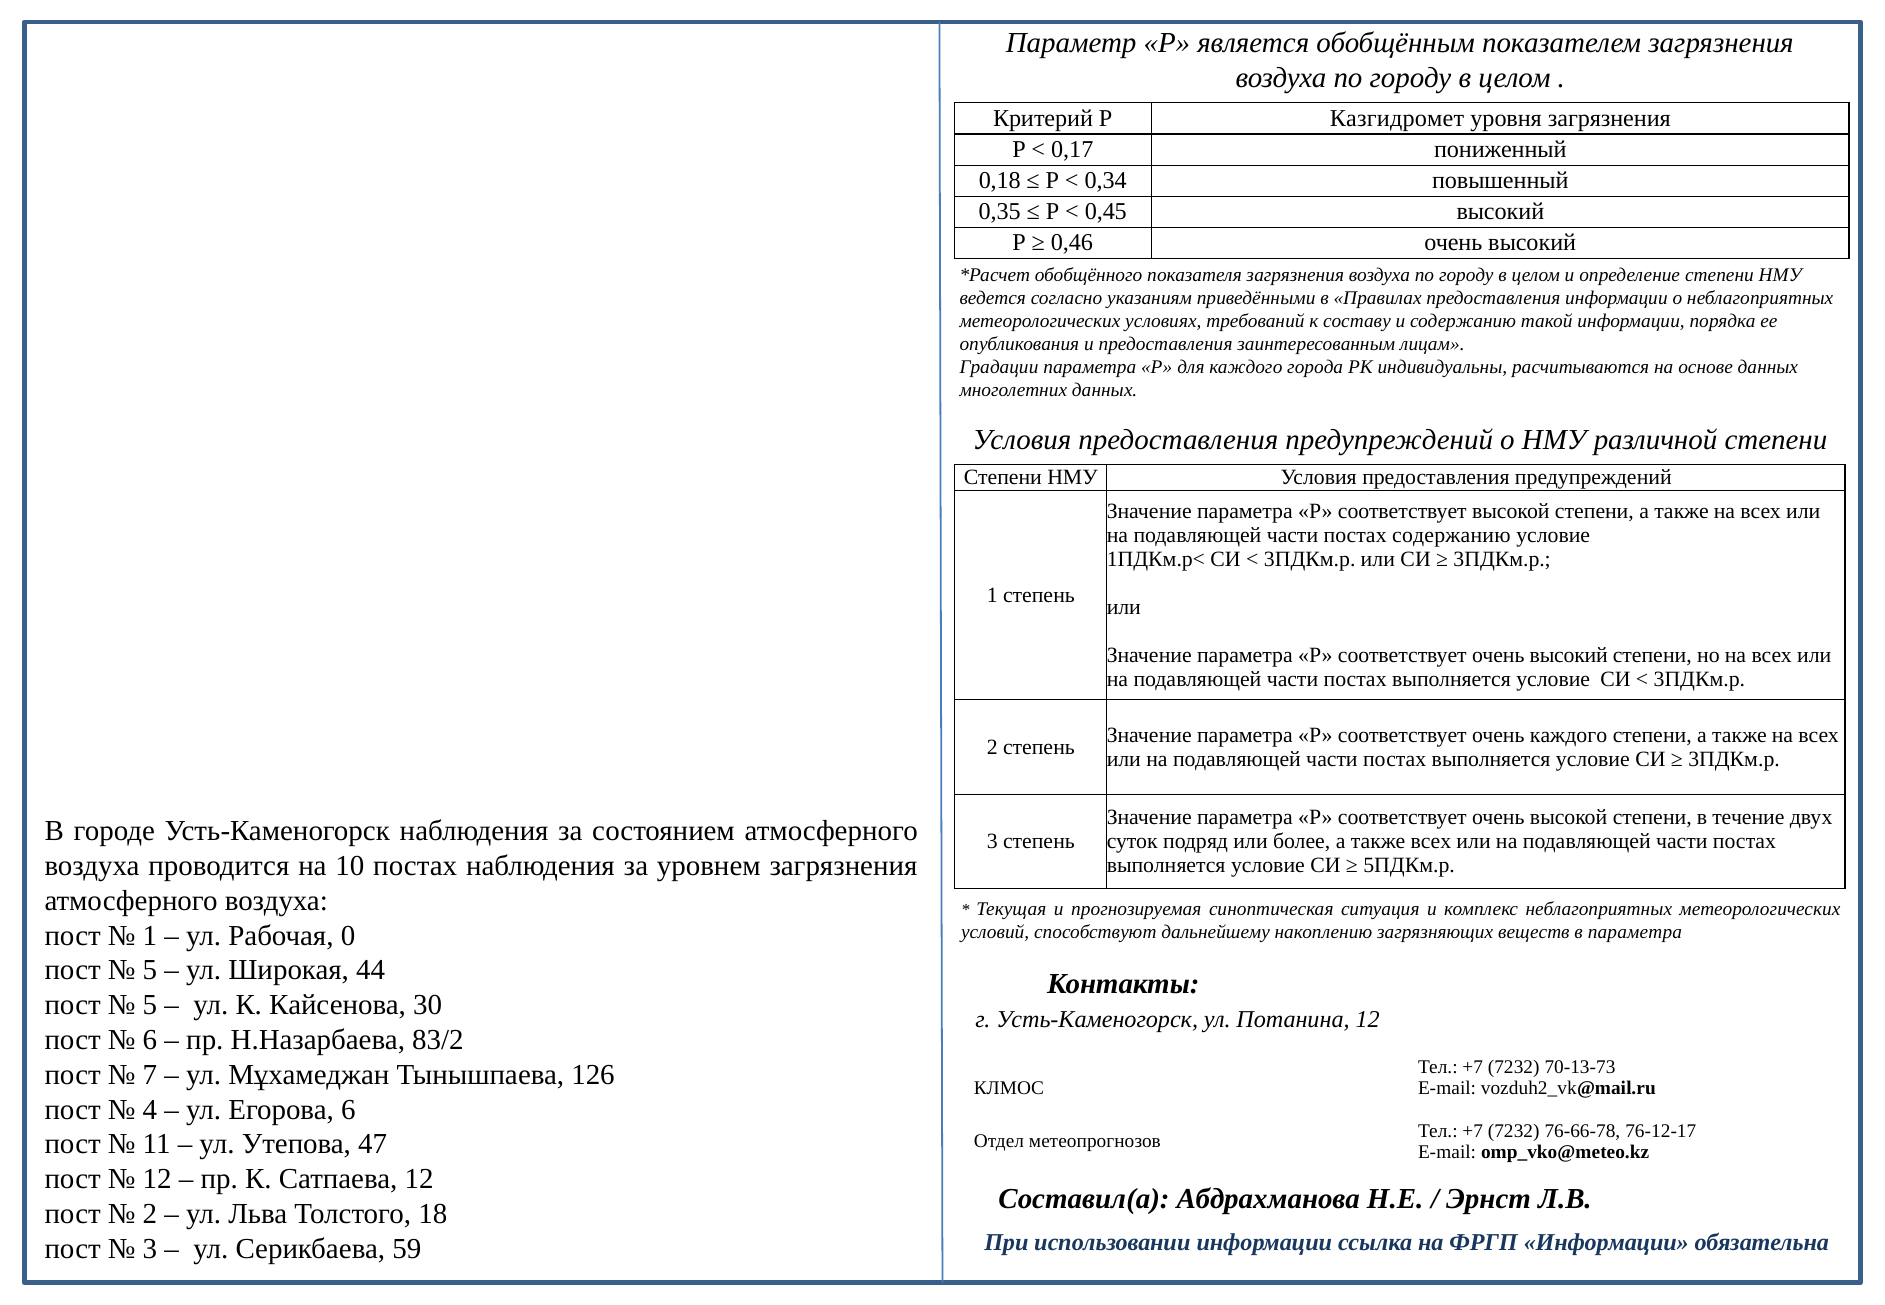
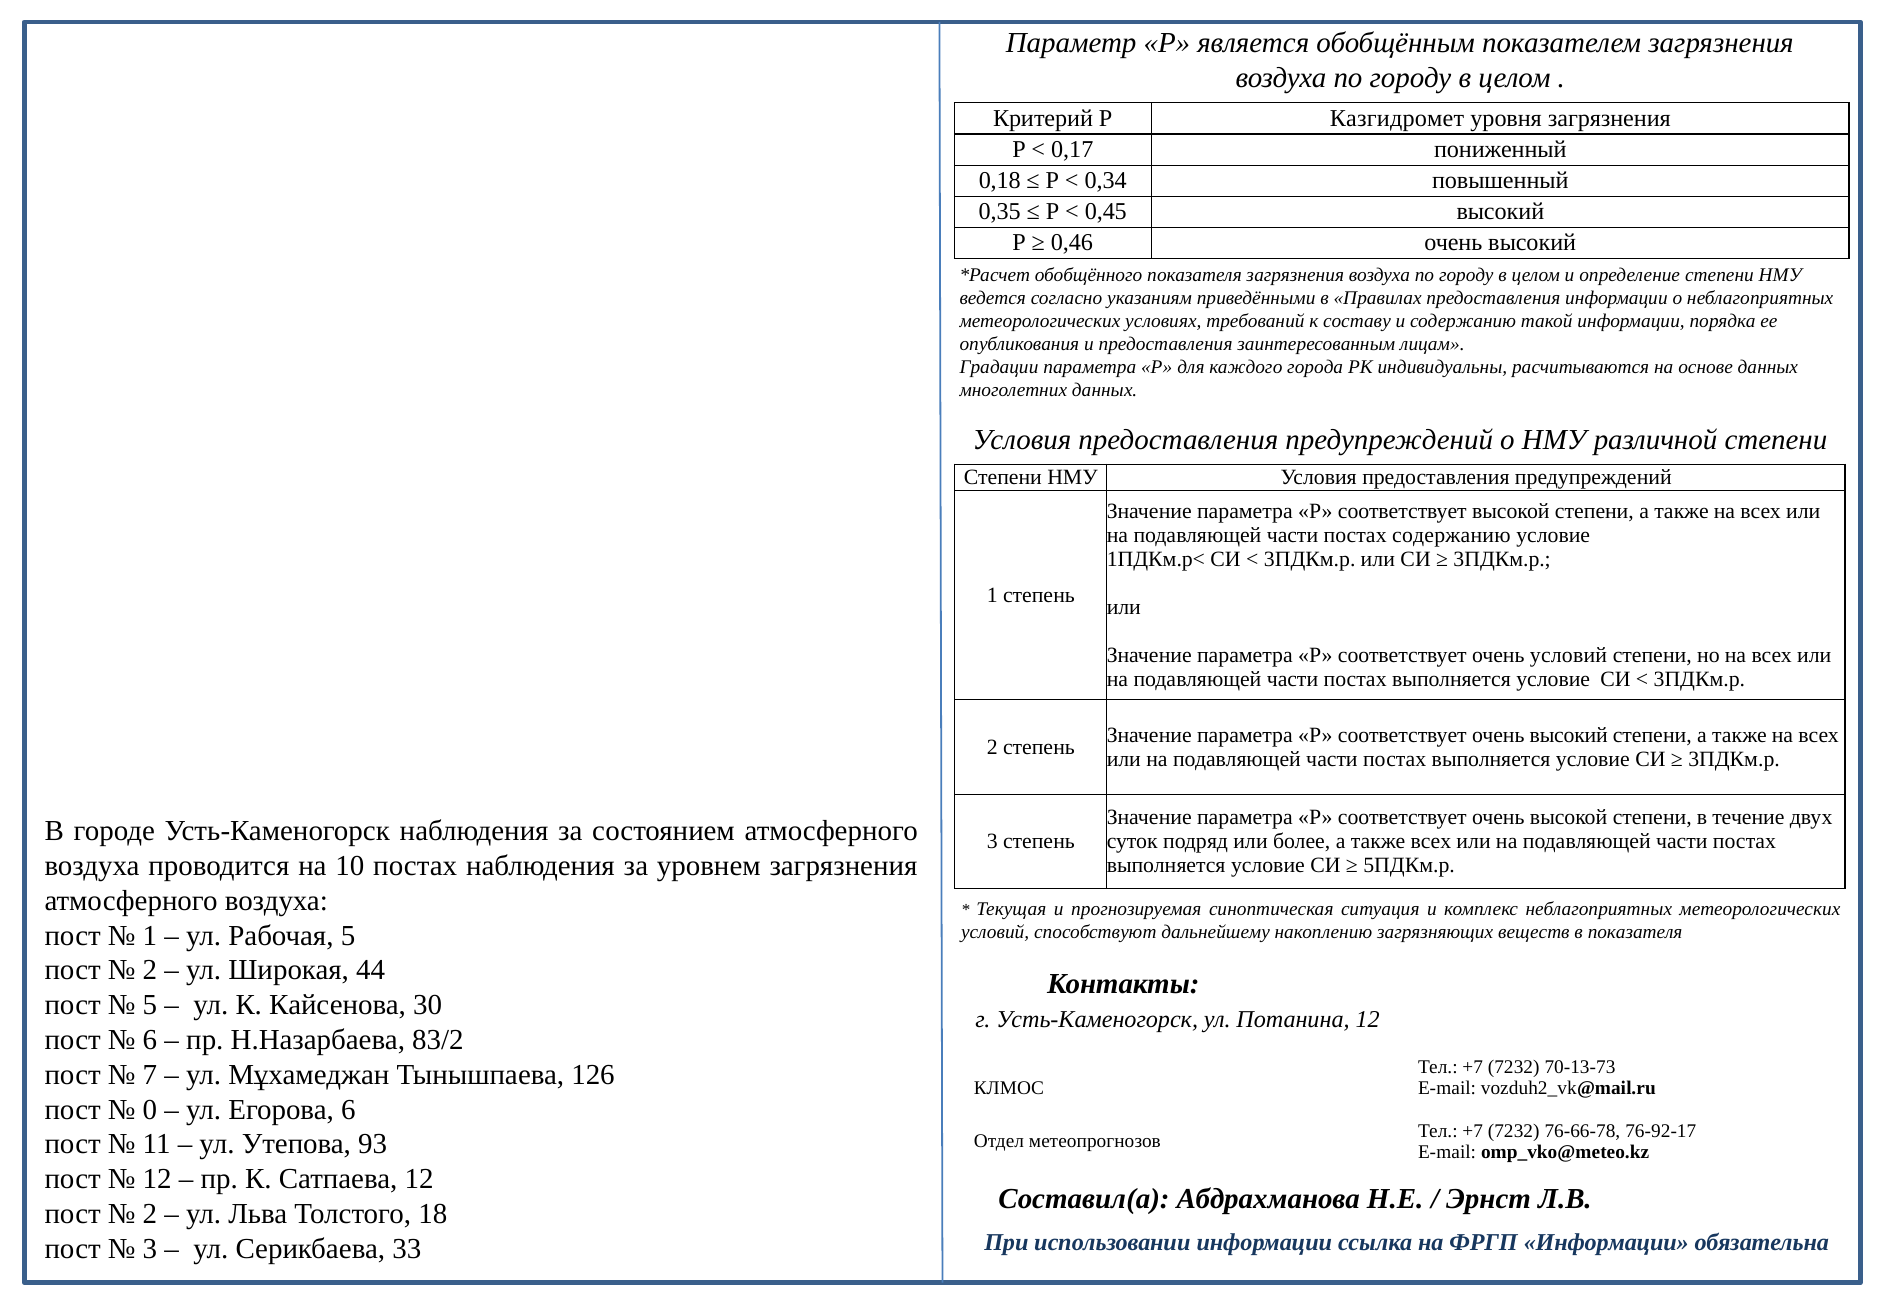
соответствует очень высокий: высокий -> условий (1569, 656)
соответствует очень каждого: каждого -> высокий (1569, 735)
Рабочая 0: 0 -> 5 (348, 936)
в параметра: параметра -> показателя (1635, 932)
5: 5 -> 2 (150, 970)
4: 4 -> 0 (150, 1110)
76-12-17: 76-12-17 -> 76-92-17 (1661, 1131)
47: 47 -> 93 (373, 1144)
59: 59 -> 33 (407, 1249)
